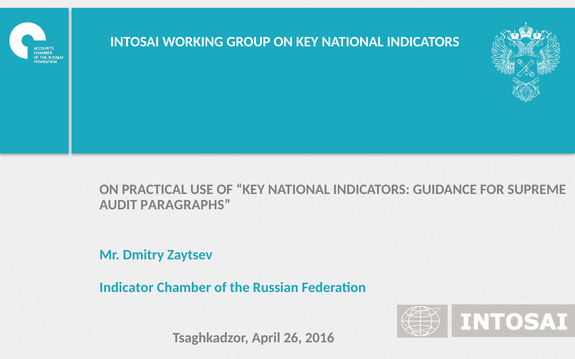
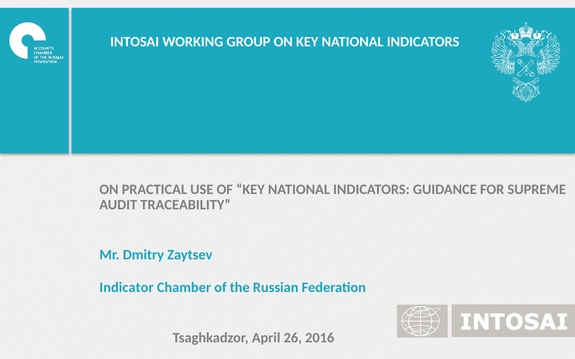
PARAGRAPHS: PARAGRAPHS -> TRACEABILITY (186, 205)
